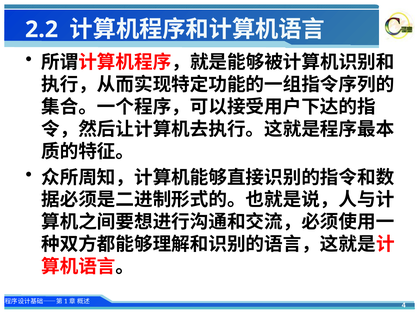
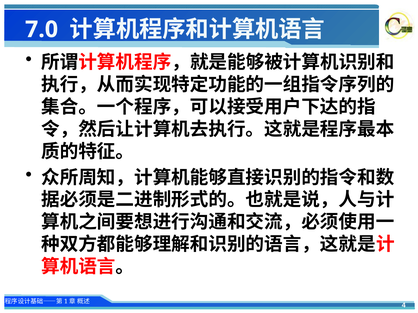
2.2: 2.2 -> 7.0 (42, 30)
